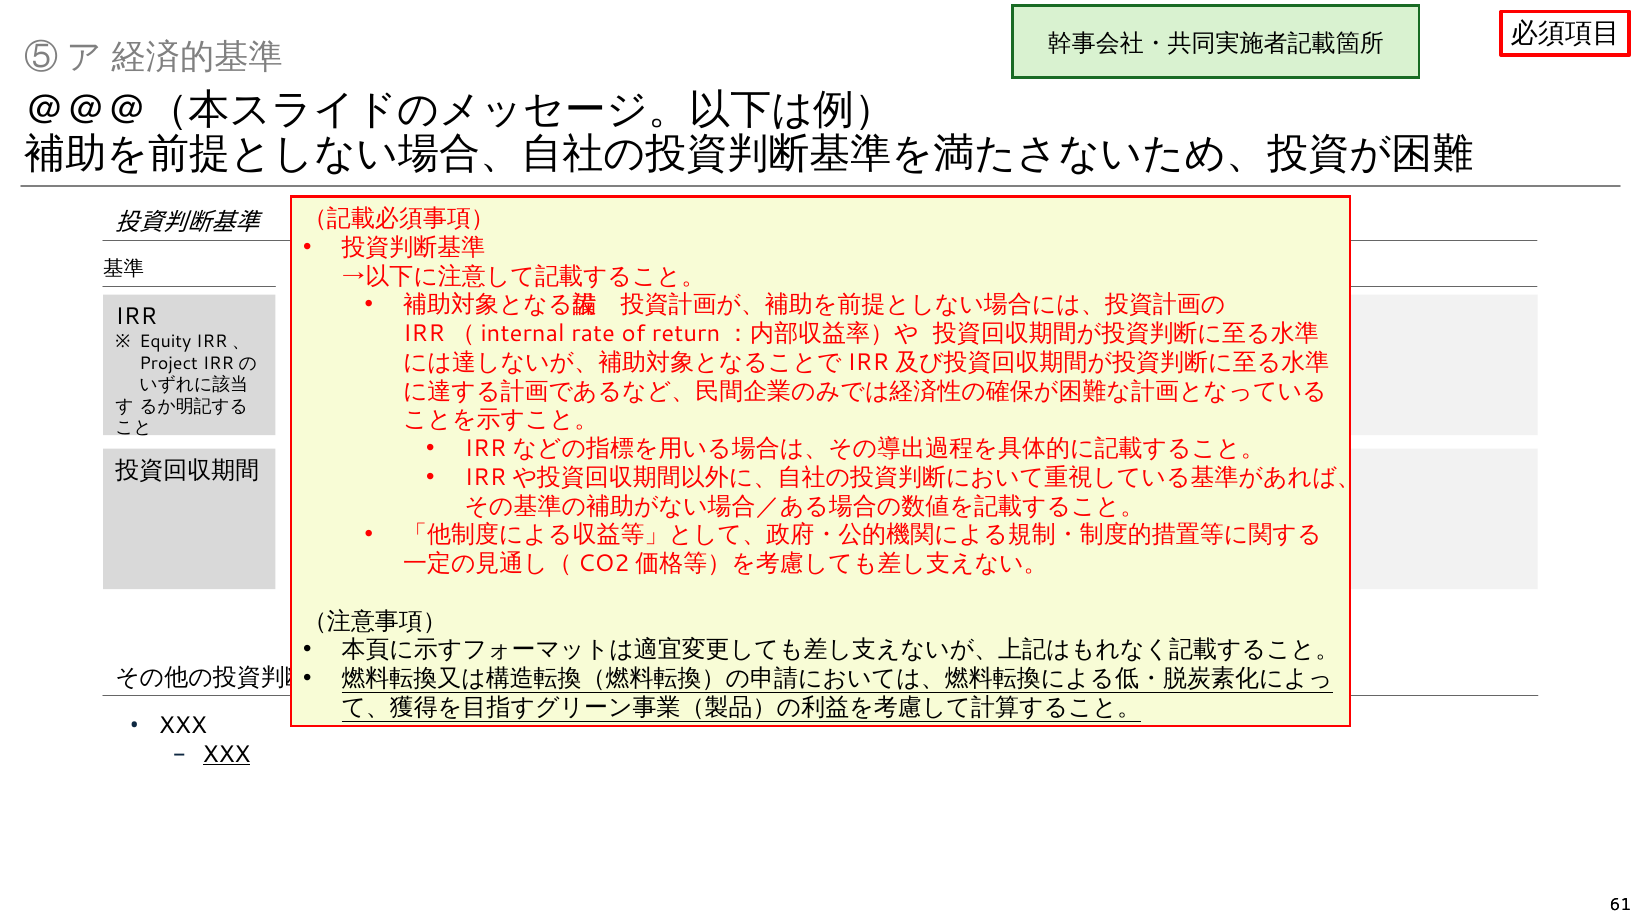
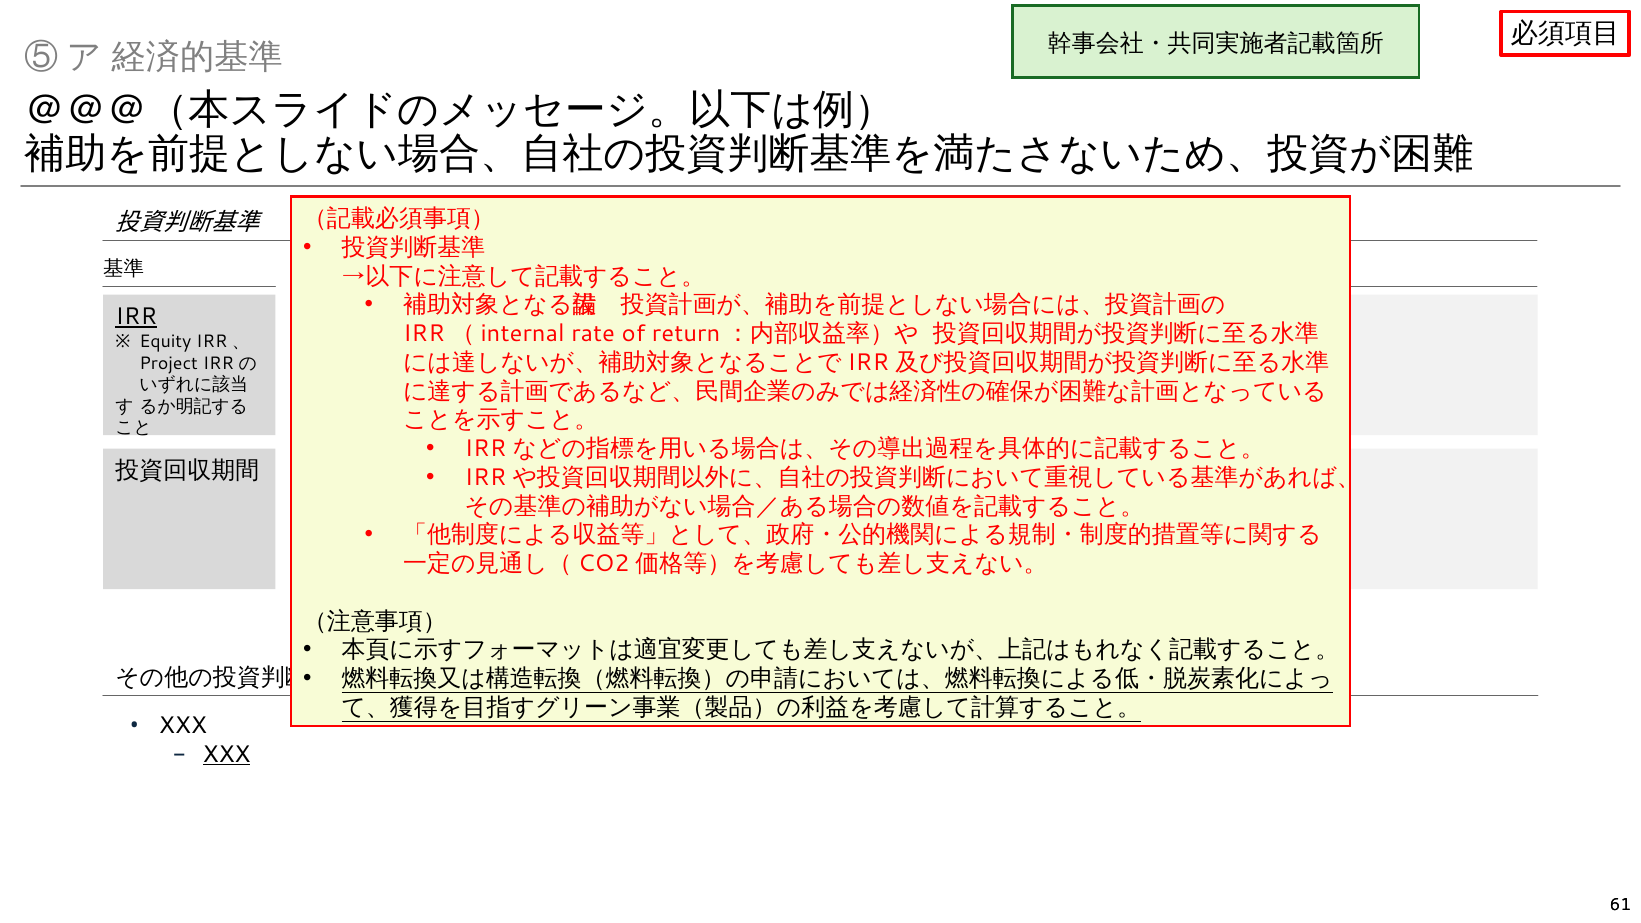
IRR underline: none -> present (136, 317)
